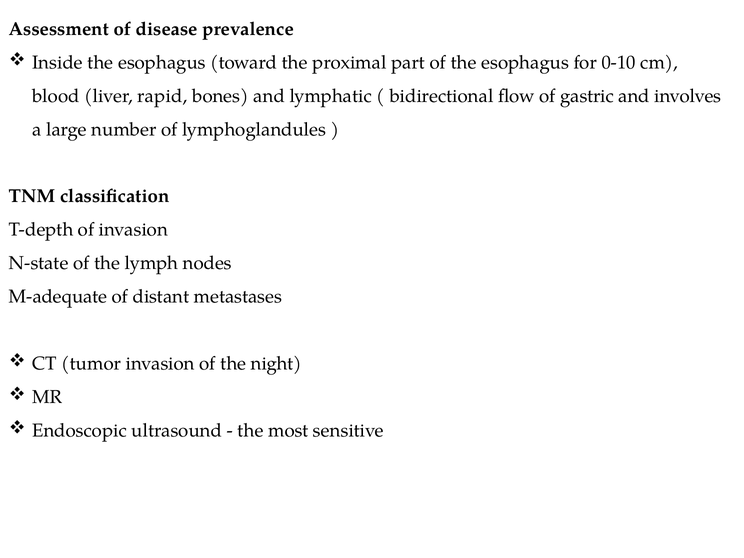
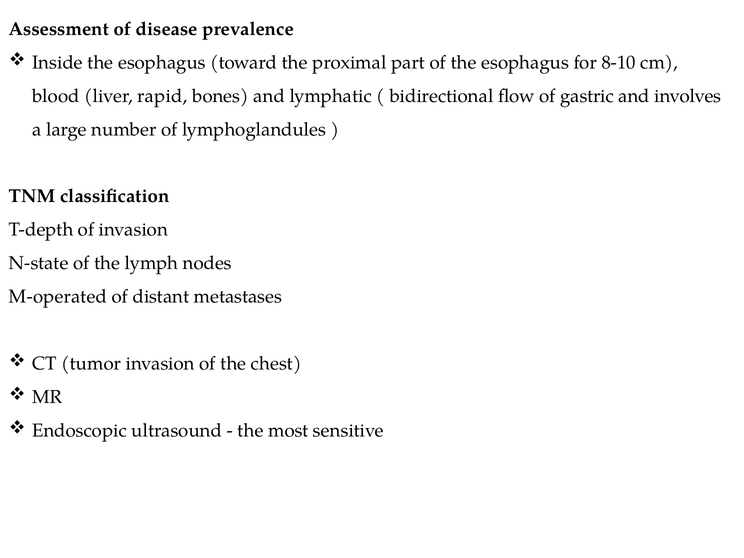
0-10: 0-10 -> 8-10 (619, 62)
M-adequate: M-adequate -> M-operated (58, 297)
night: night -> chest (276, 364)
